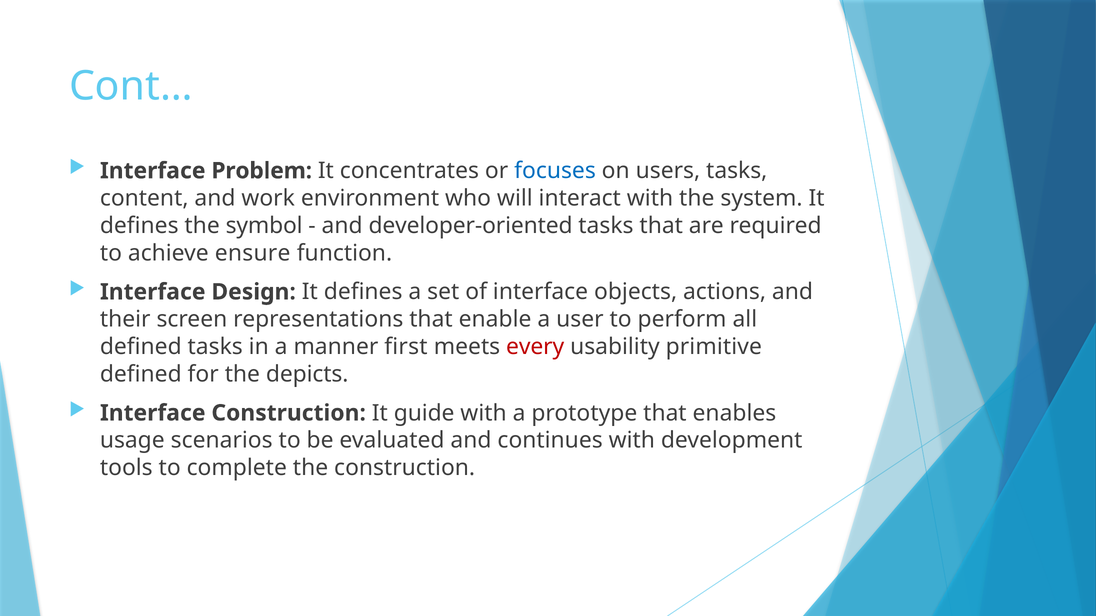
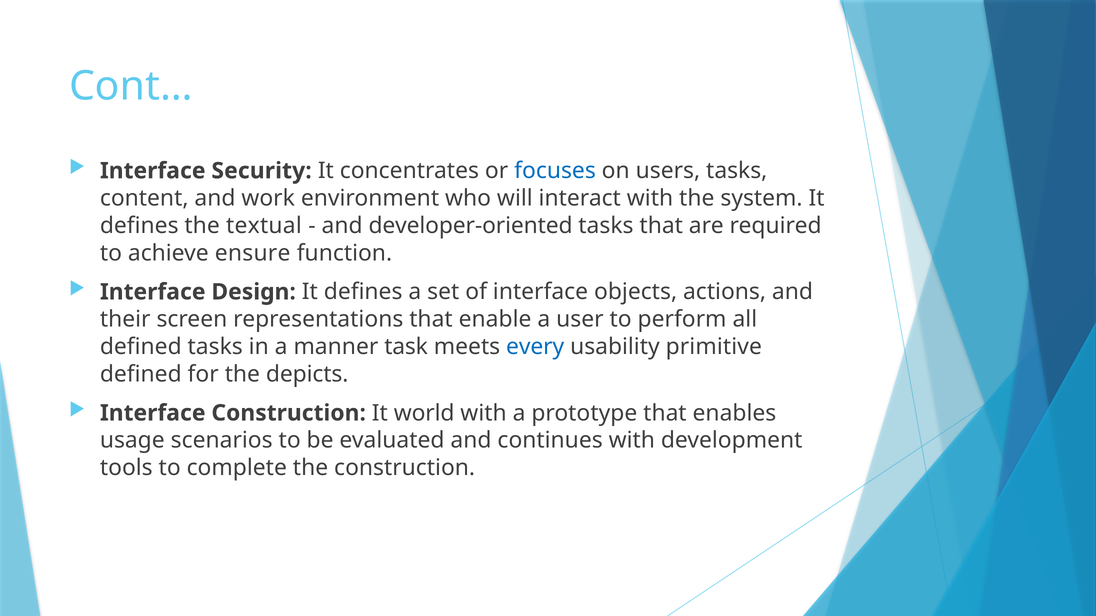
Problem: Problem -> Security (262, 171)
symbol: symbol -> textual (264, 226)
first: first -> task (406, 347)
every colour: red -> blue (535, 347)
guide: guide -> world (424, 413)
